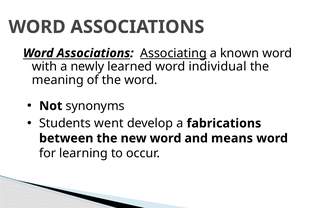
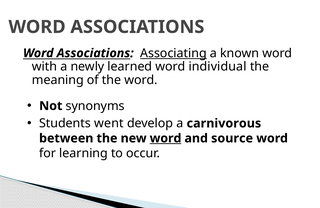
fabrications: fabrications -> carnivorous (224, 123)
word underline: none -> present (166, 138)
means: means -> source (232, 138)
